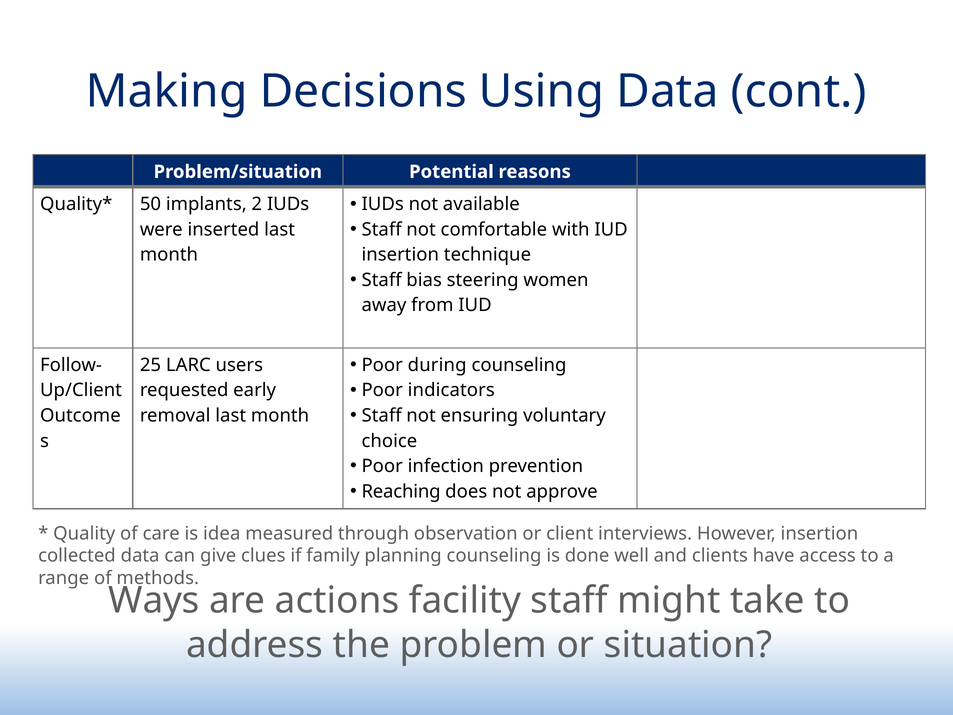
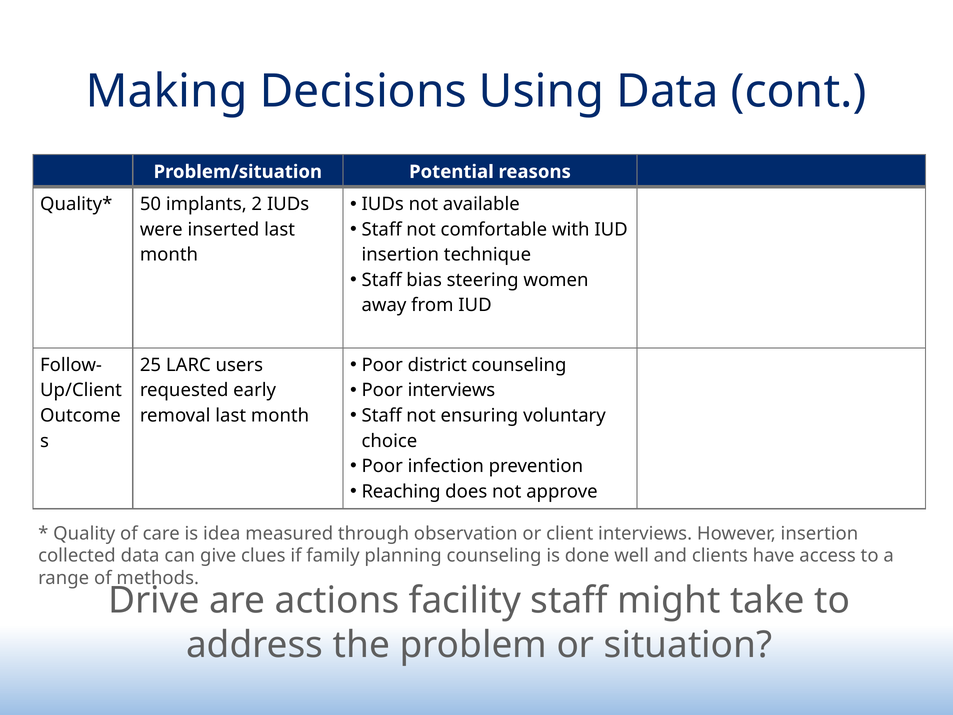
during: during -> district (437, 365)
Poor indicators: indicators -> interviews (451, 390)
Ways: Ways -> Drive (154, 600)
